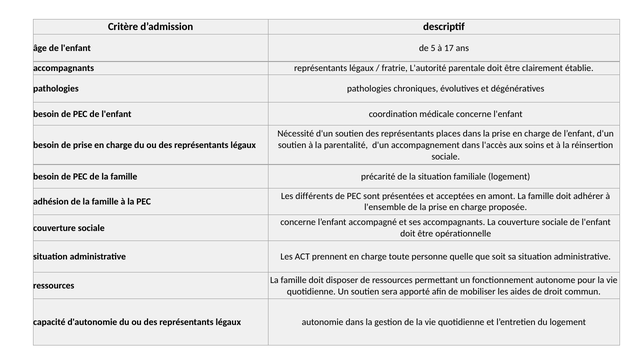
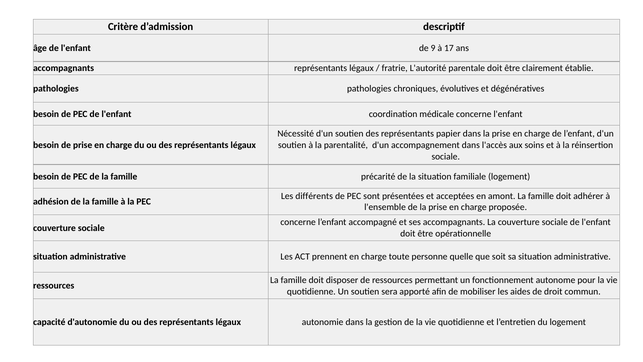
5: 5 -> 9 (433, 48)
places: places -> papier (448, 133)
